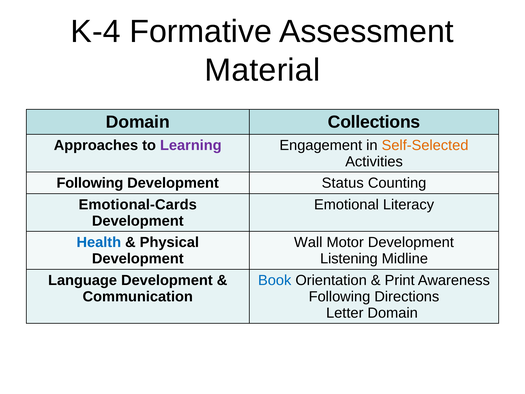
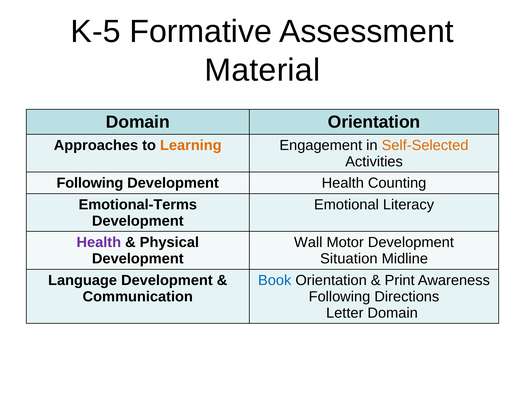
K-4: K-4 -> K-5 (96, 32)
Domain Collections: Collections -> Orientation (374, 122)
Learning colour: purple -> orange (191, 145)
Development Status: Status -> Health (343, 183)
Emotional-Cards: Emotional-Cards -> Emotional-Terms (138, 205)
Health colour: blue -> purple (99, 242)
Listening: Listening -> Situation (349, 259)
